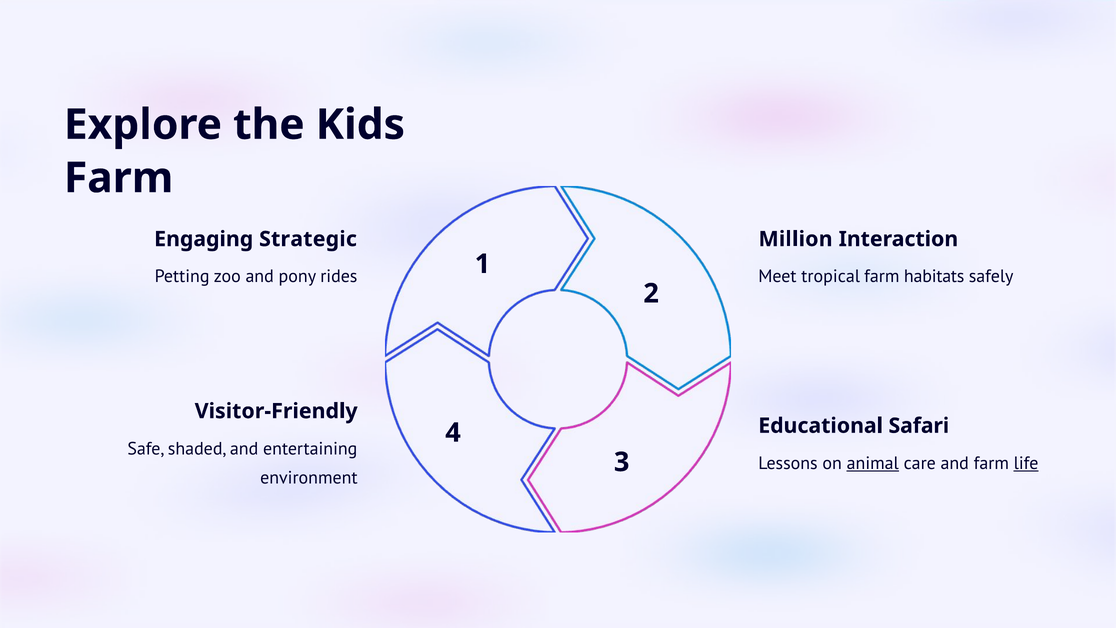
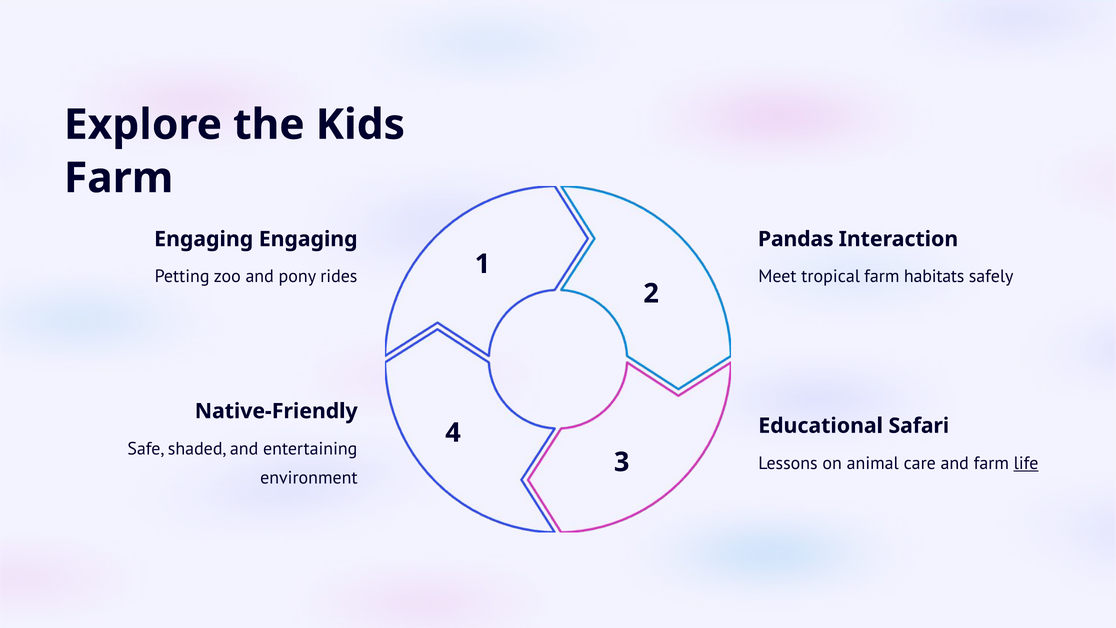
Engaging Strategic: Strategic -> Engaging (308, 239)
Million: Million -> Pandas (796, 239)
Visitor-Friendly: Visitor-Friendly -> Native-Friendly (276, 411)
animal underline: present -> none (873, 463)
